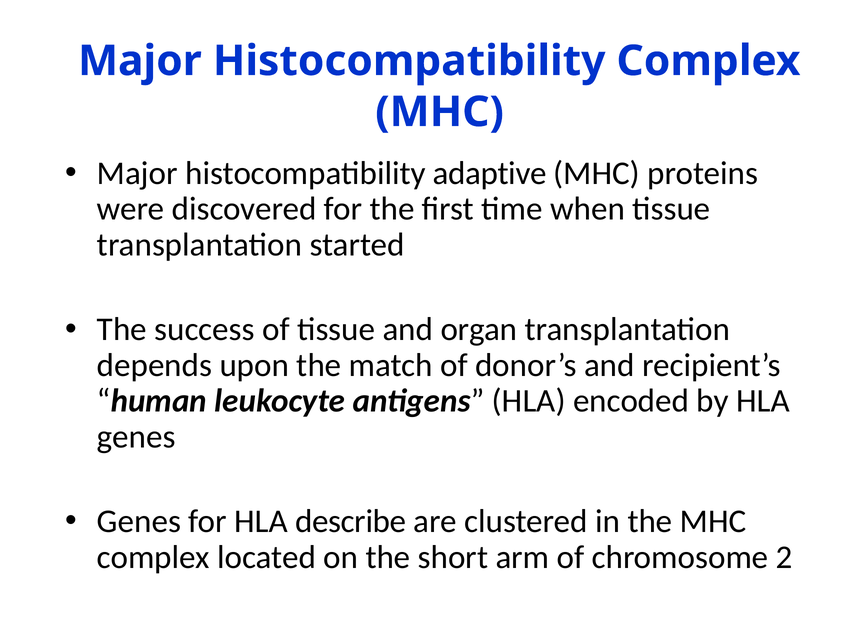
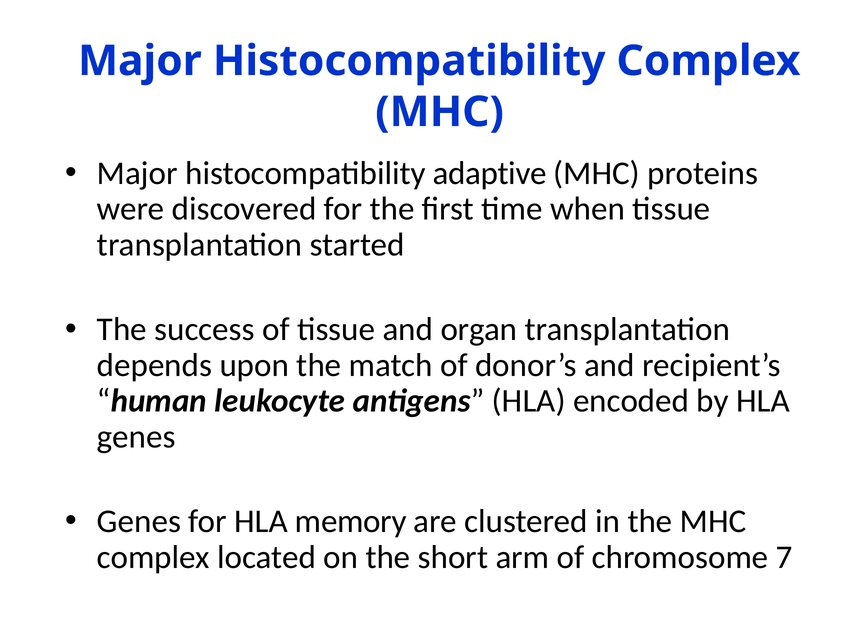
describe: describe -> memory (351, 522)
2: 2 -> 7 (784, 557)
